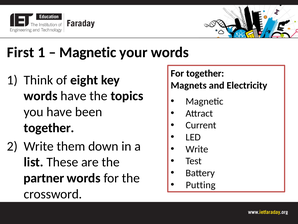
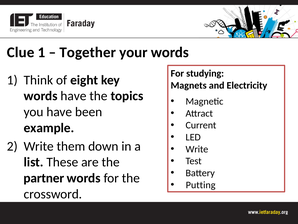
First: First -> Clue (21, 52)
Magnetic: Magnetic -> Together (88, 52)
For together: together -> studying (205, 73)
together: together -> example (49, 128)
